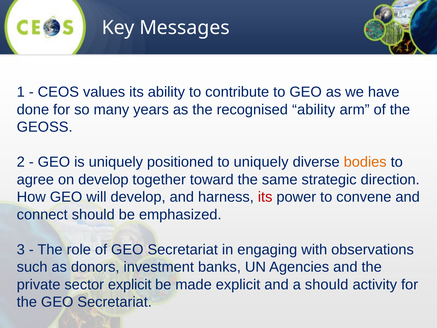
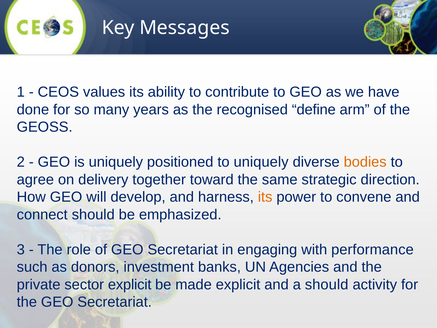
recognised ability: ability -> define (314, 110)
on develop: develop -> delivery (103, 179)
its colour: red -> orange (265, 197)
observations: observations -> performance (372, 249)
